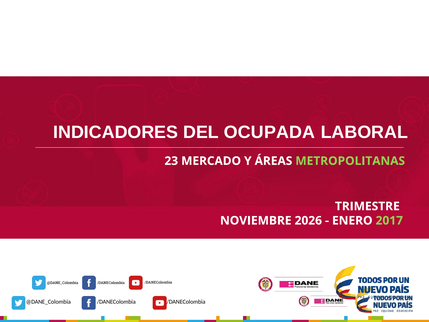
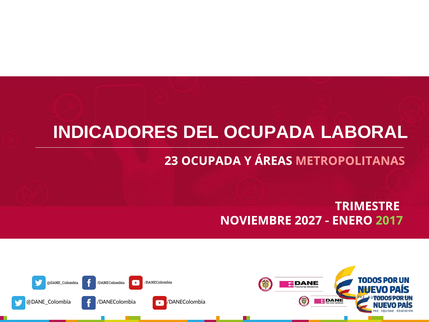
23 MERCADO: MERCADO -> OCUPADA (211, 161)
METROPOLITANAS colour: light green -> pink (350, 161)
2026: 2026 -> 2027 (308, 220)
